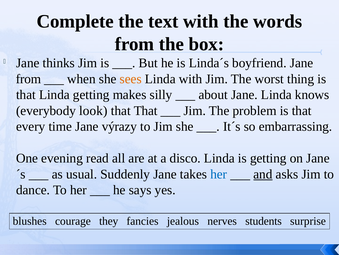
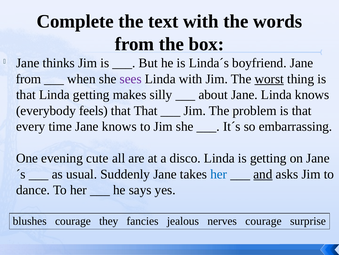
sees colour: orange -> purple (131, 79)
worst underline: none -> present (269, 79)
look: look -> feels (94, 110)
Jane výrazy: výrazy -> knows (119, 126)
read: read -> cute (97, 158)
nerves students: students -> courage (263, 221)
